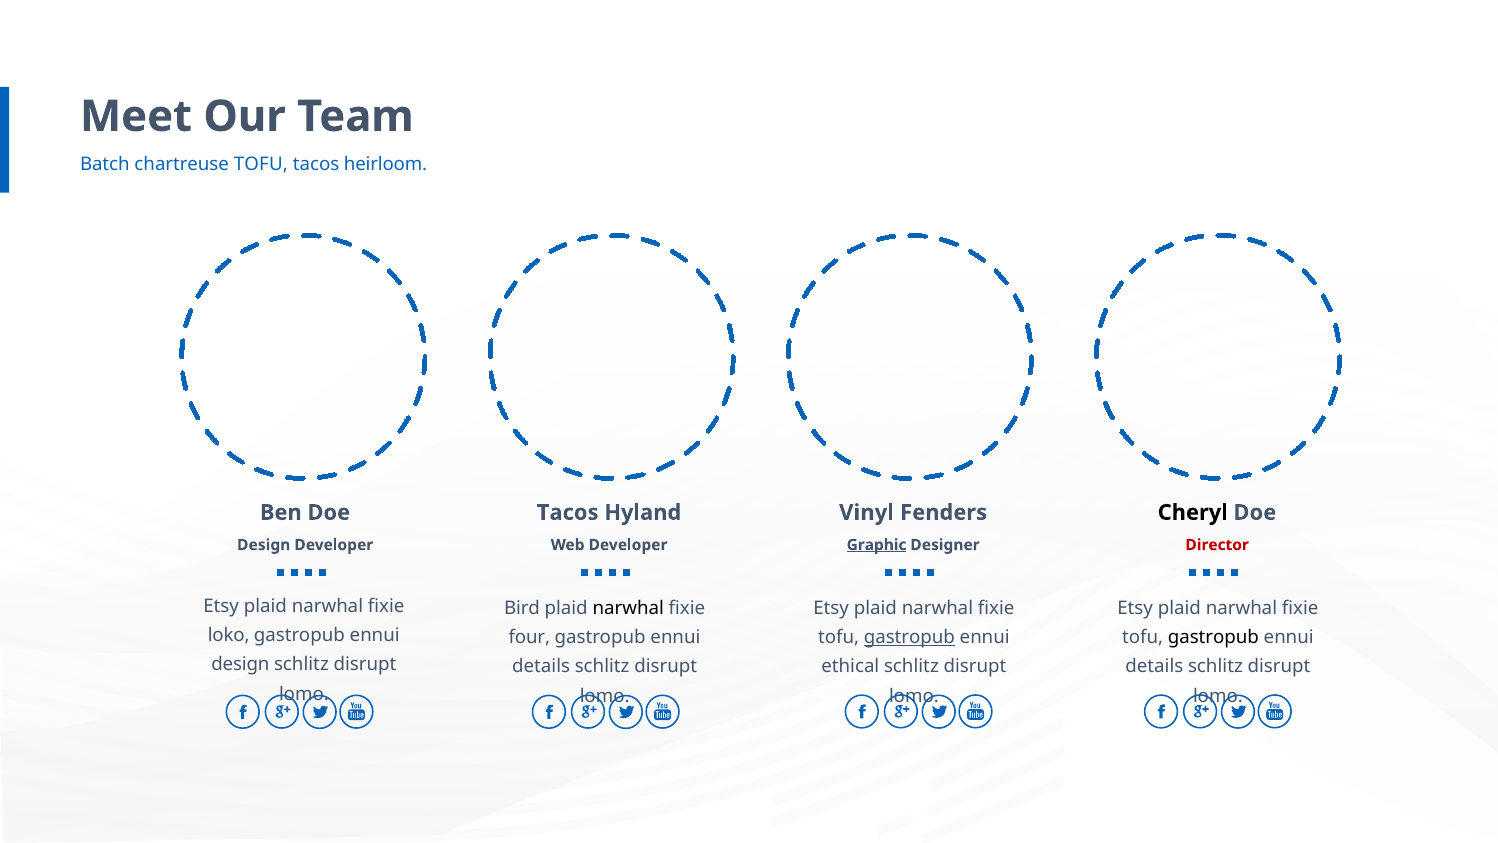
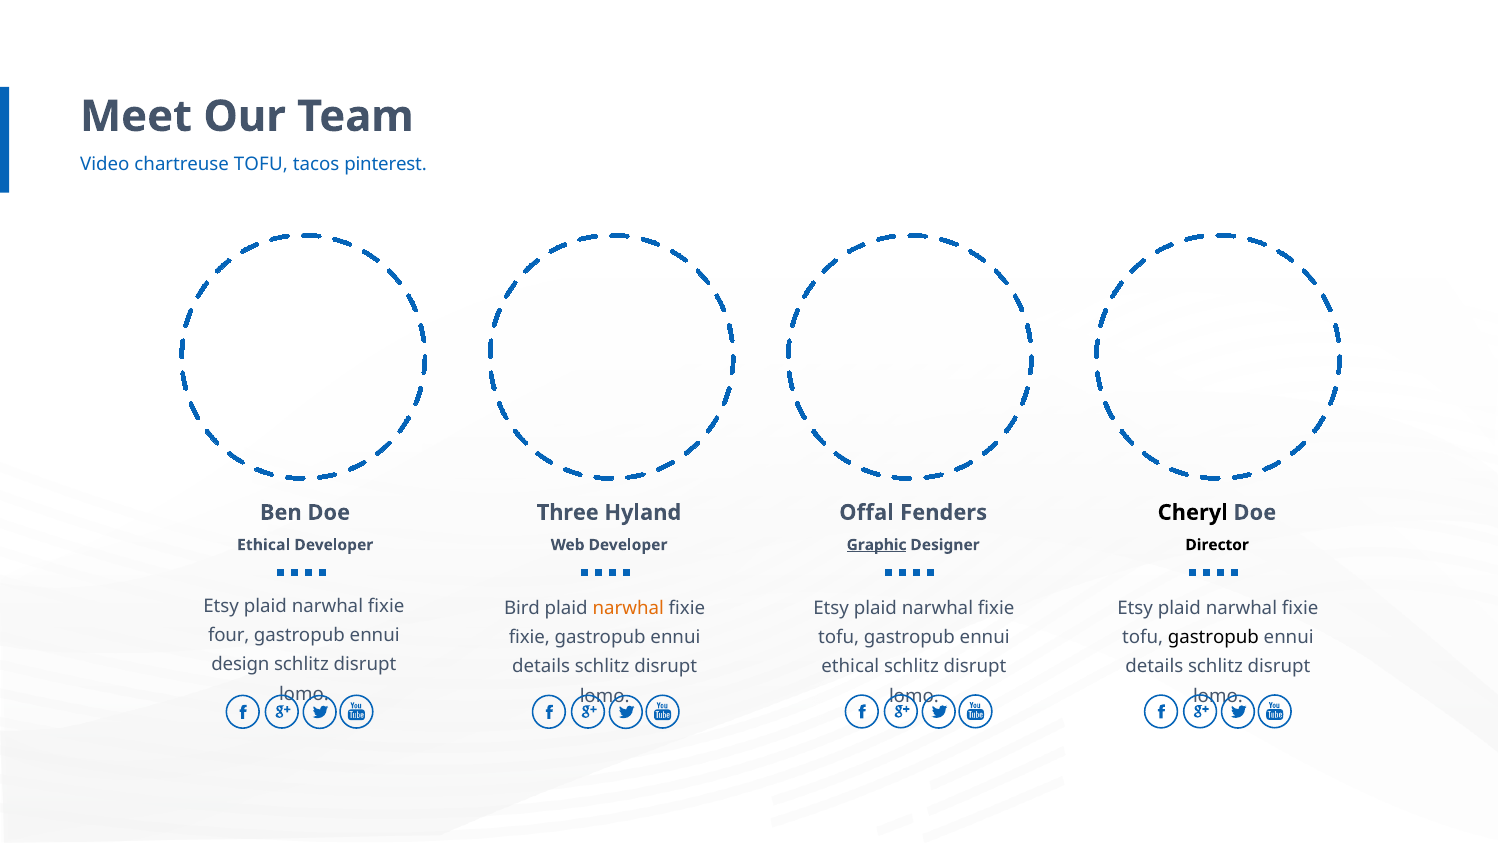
Batch: Batch -> Video (105, 164)
heirloom: heirloom -> pinterest (386, 164)
Tacos: Tacos -> Three (568, 512)
Vinyl: Vinyl -> Offal (867, 512)
Design: Design -> Ethical (264, 545)
Director colour: red -> black (1217, 545)
narwhal colour: black -> orange (628, 608)
loko: loko -> four (229, 635)
four: four -> fixie (529, 637)
gastropub underline: present -> none (909, 637)
